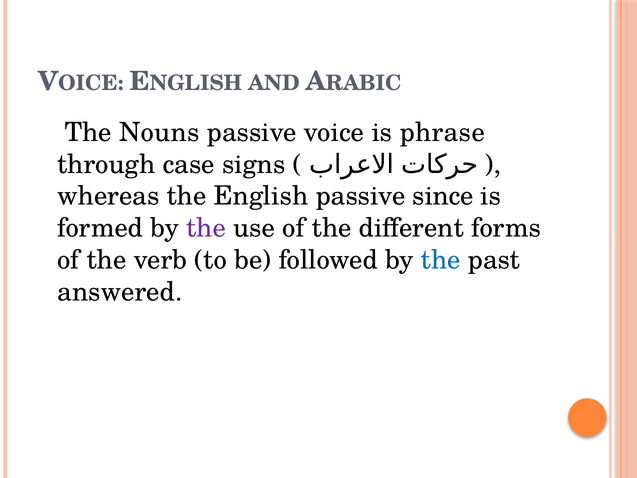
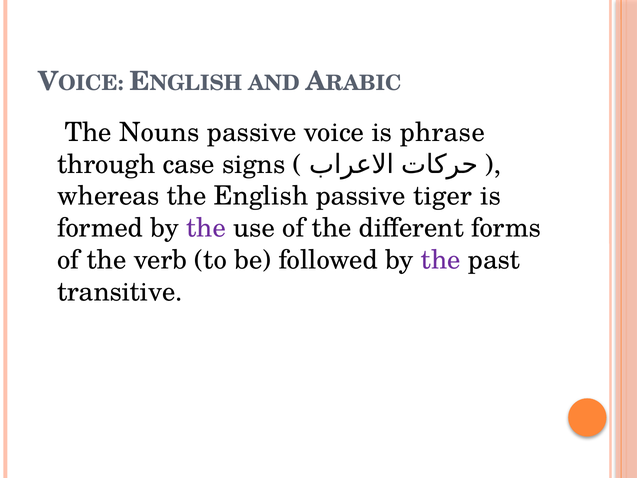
since: since -> tiger (443, 196)
the colour: blue -> purple (441, 260)
answered: answered -> transitive (120, 292)
